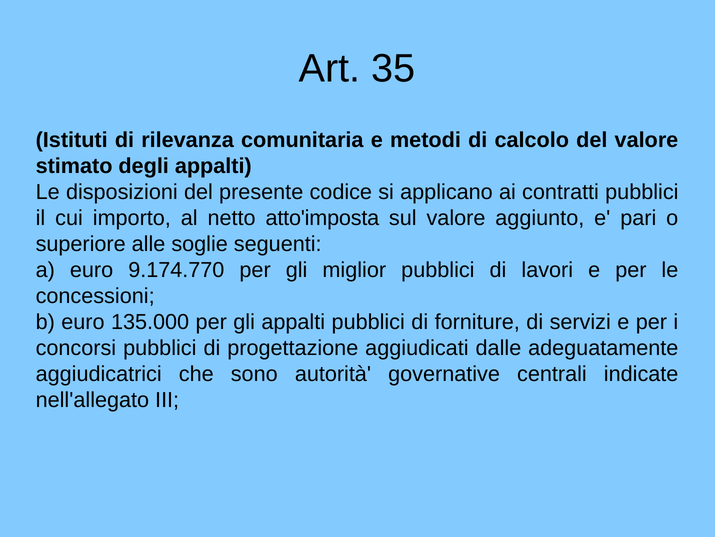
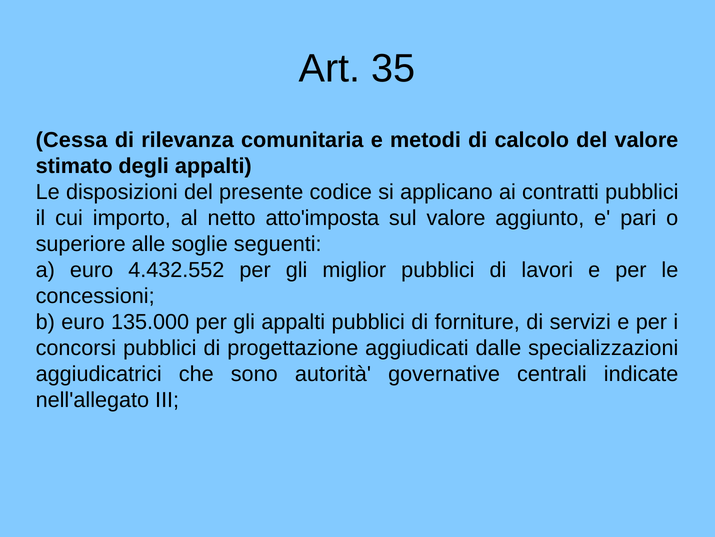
Istituti: Istituti -> Cessa (72, 140)
9.174.770: 9.174.770 -> 4.432.552 (176, 270)
adeguatamente: adeguatamente -> specializzazioni (603, 347)
